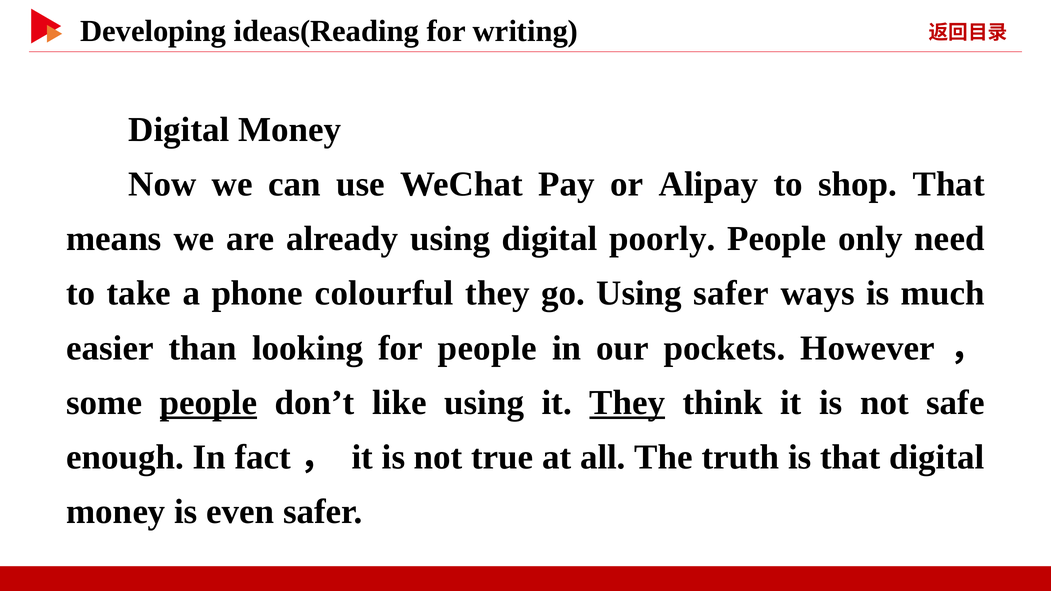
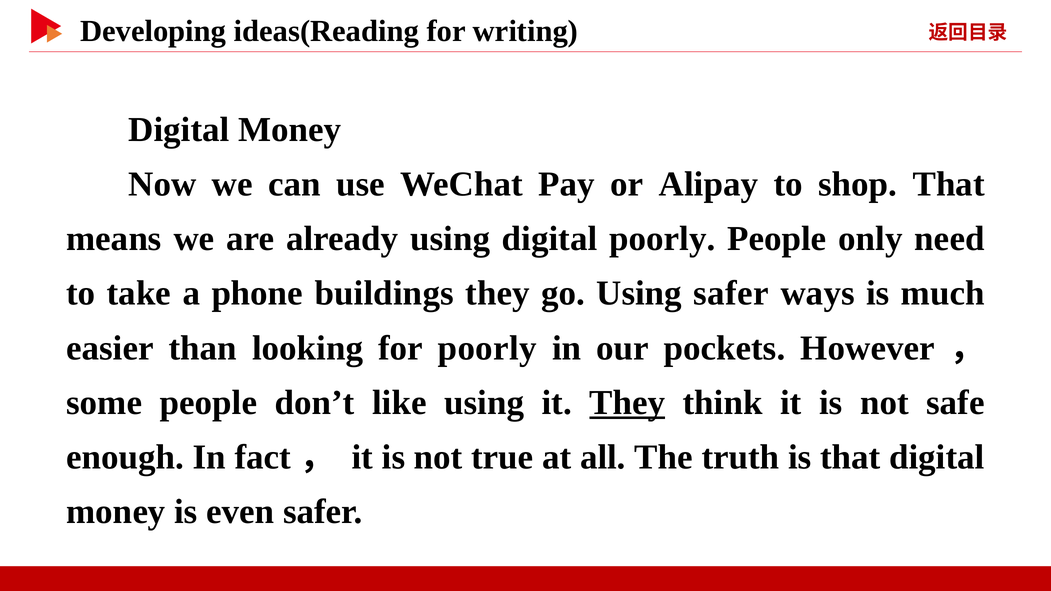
colourful: colourful -> buildings (384, 293)
for people: people -> poorly (487, 348)
people underline: present -> none (208, 403)
